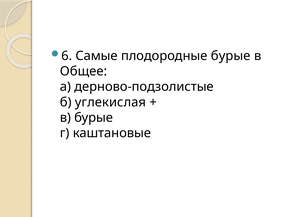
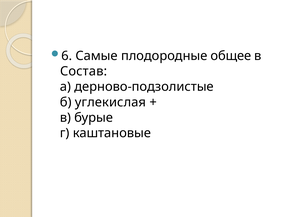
плодородные бурые: бурые -> общее (231, 56)
Общее: Общее -> Состав (84, 71)
